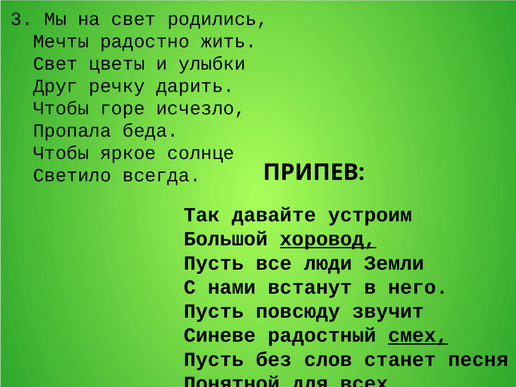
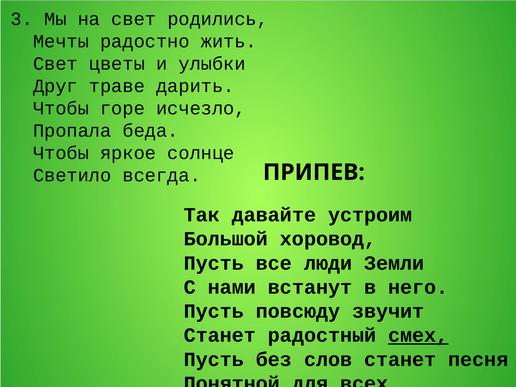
речку: речку -> траве (117, 86)
хоровод underline: present -> none (328, 239)
Синеве: Синеве -> Станет (220, 335)
